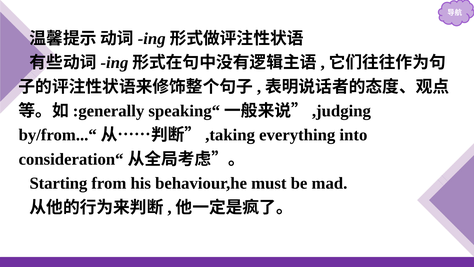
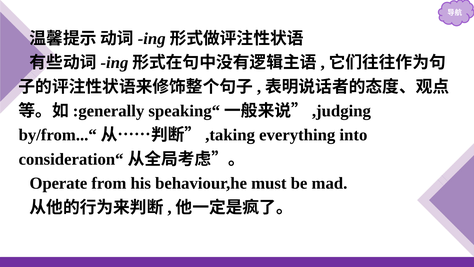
Starting: Starting -> Operate (58, 183)
